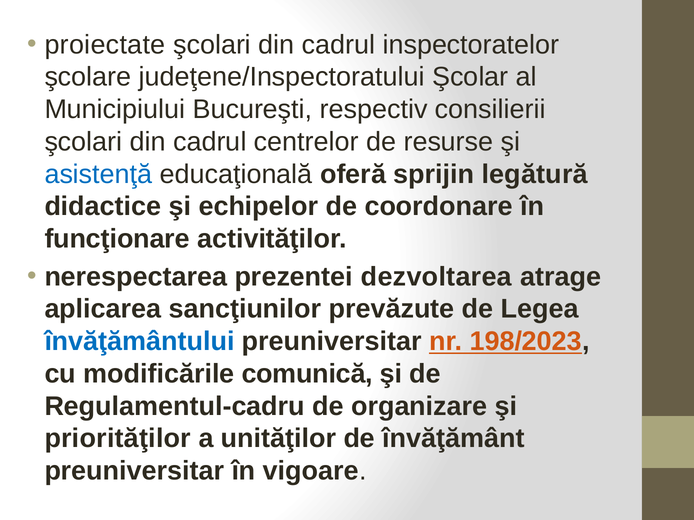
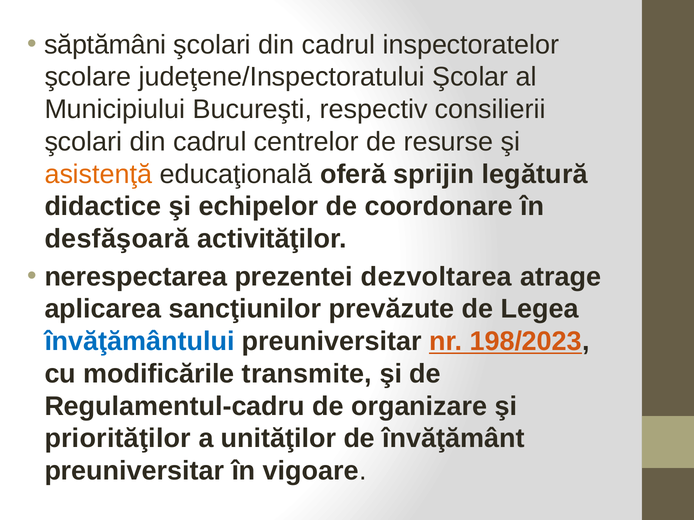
proiectate: proiectate -> săptămâni (105, 45)
asistenţă colour: blue -> orange (98, 174)
funcţionare: funcţionare -> desfăşoară (117, 239)
comunică: comunică -> transmite (307, 374)
